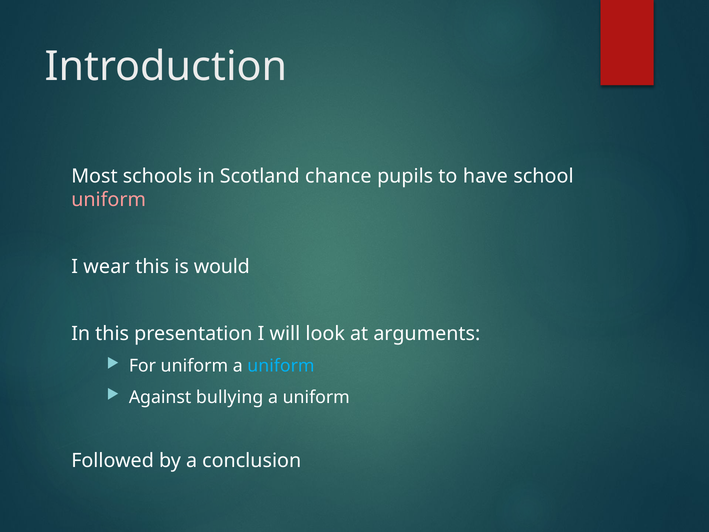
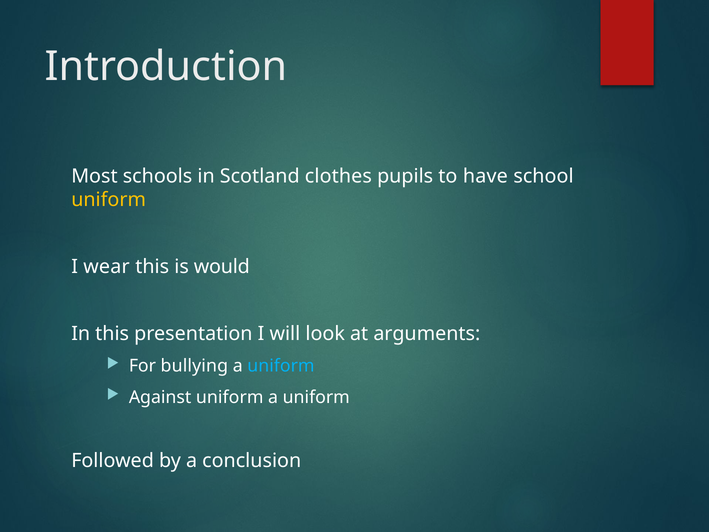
chance: chance -> clothes (338, 176)
uniform colour: pink -> yellow (109, 200)
For uniform: uniform -> bullying (194, 366)
Against bullying: bullying -> uniform (230, 397)
